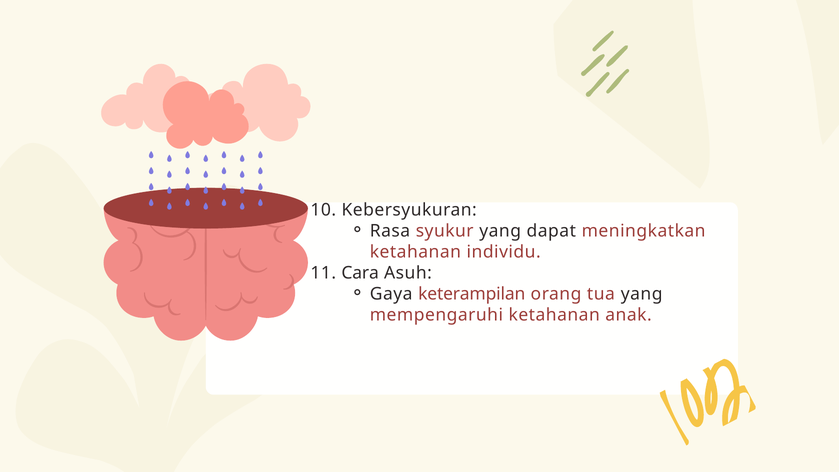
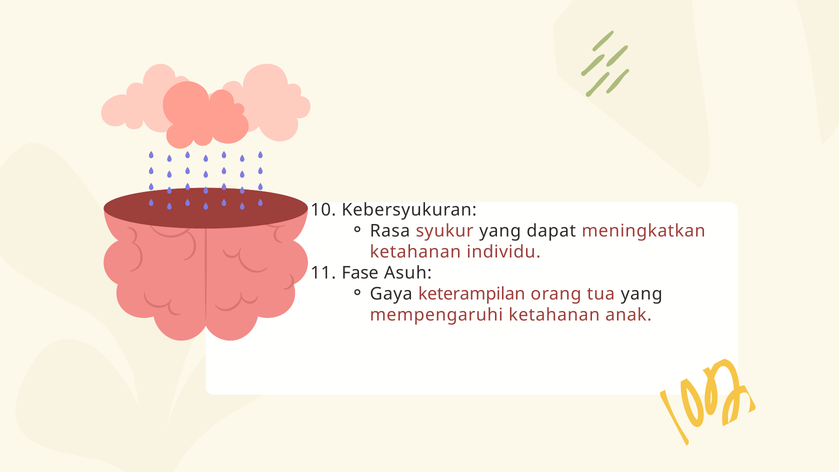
Cara: Cara -> Fase (360, 273)
